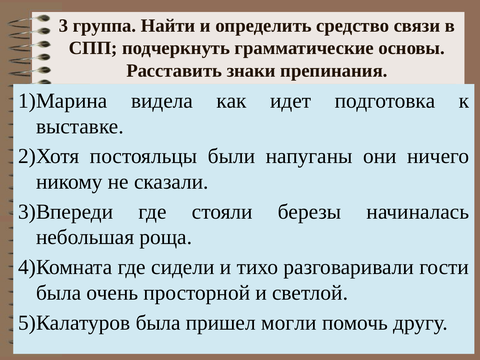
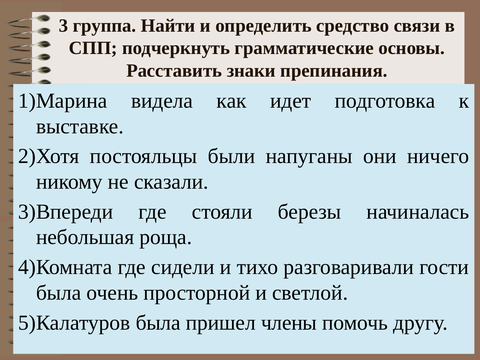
могли: могли -> члены (289, 323)
